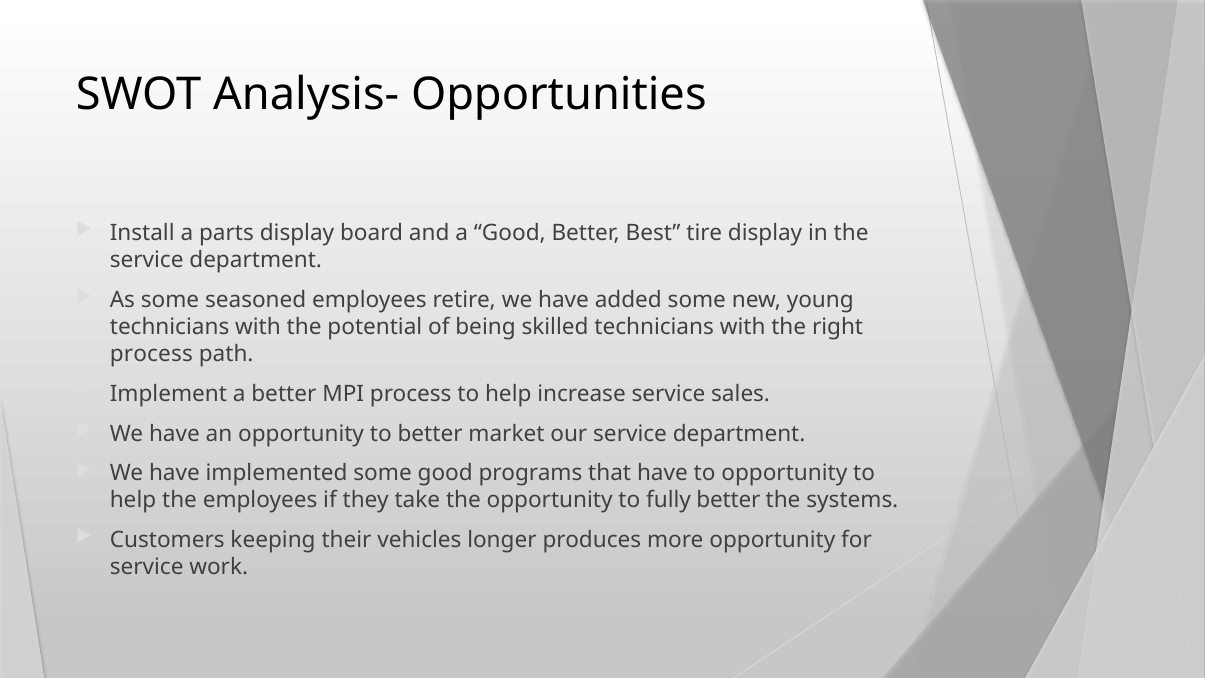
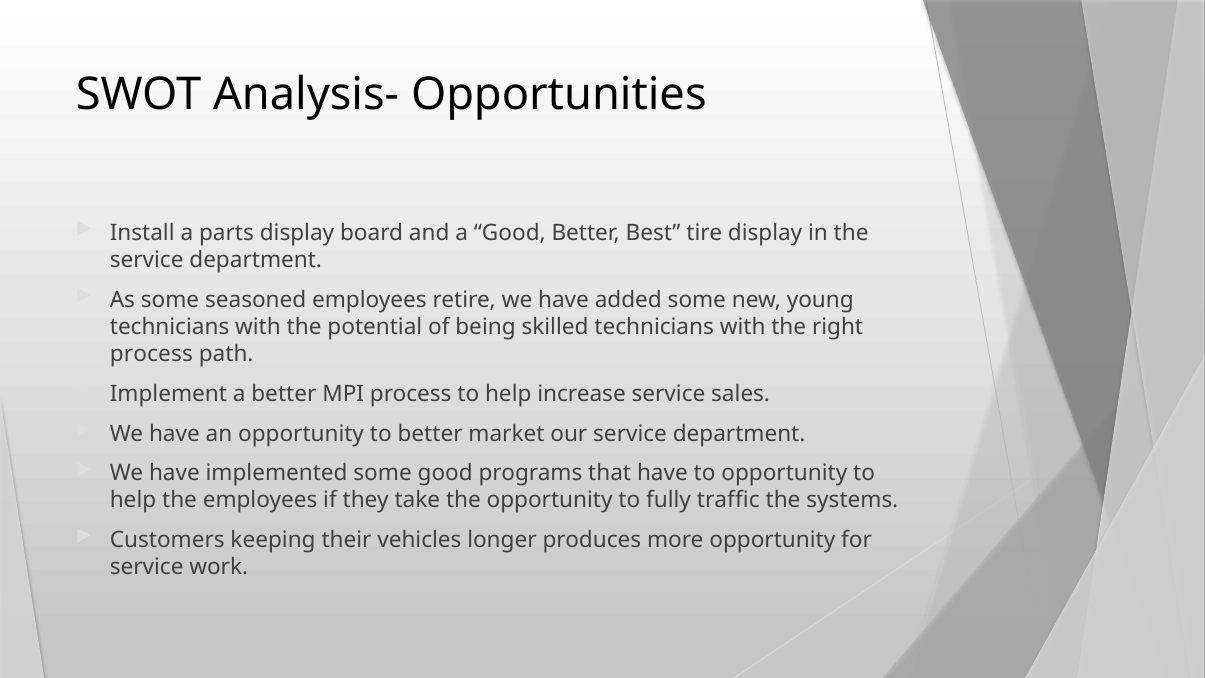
fully better: better -> traffic (728, 500)
